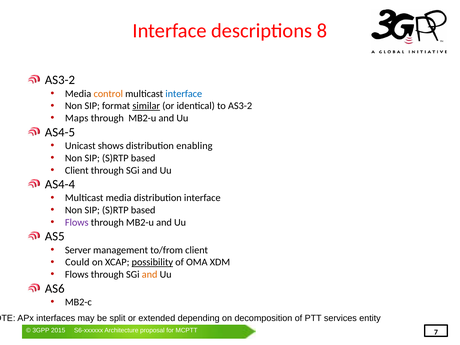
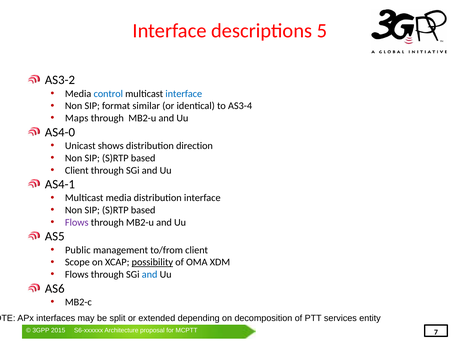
8: 8 -> 5 (322, 31)
control colour: orange -> blue (108, 94)
similar underline: present -> none (146, 106)
to AS3-2: AS3-2 -> AS3-4 (240, 106)
AS4-5: AS4-5 -> AS4-0 (60, 132)
enabling: enabling -> direction (194, 146)
AS4-4: AS4-4 -> AS4-1 (60, 184)
Server: Server -> Public (78, 250)
Could: Could -> Scope (77, 262)
and colour: orange -> blue (150, 275)
